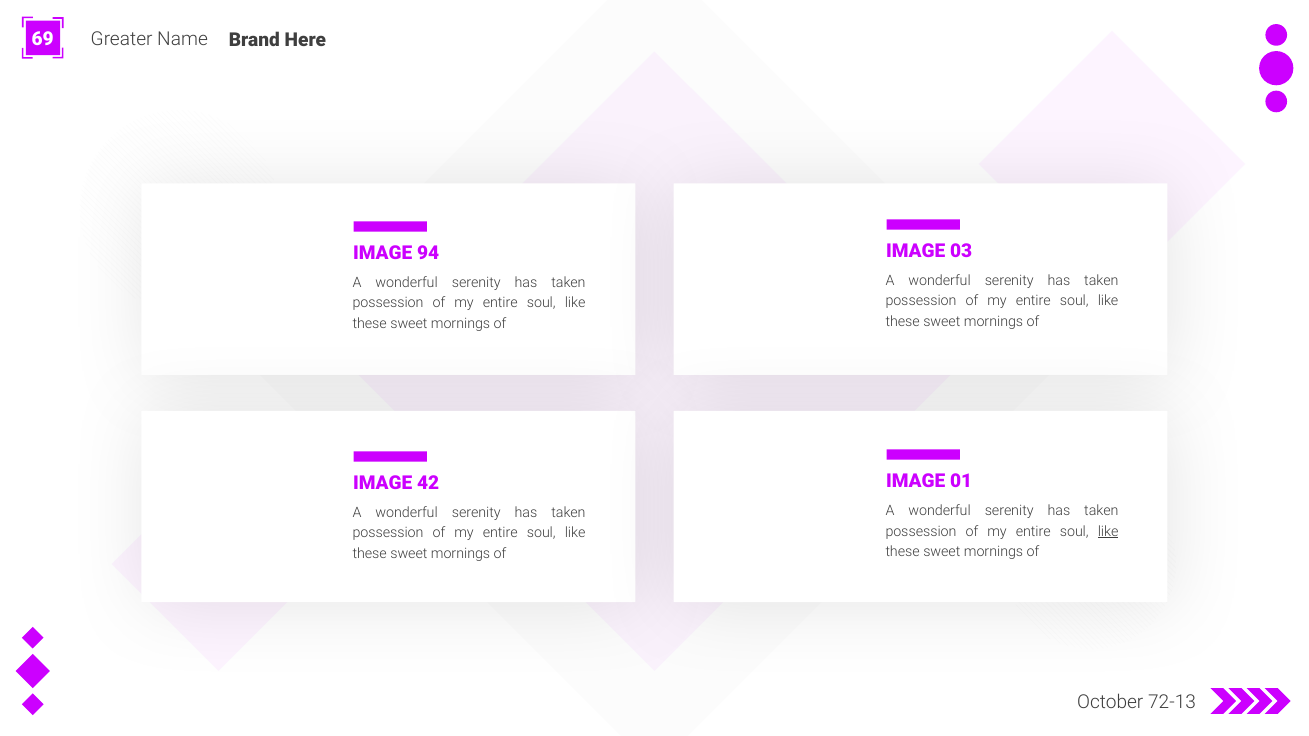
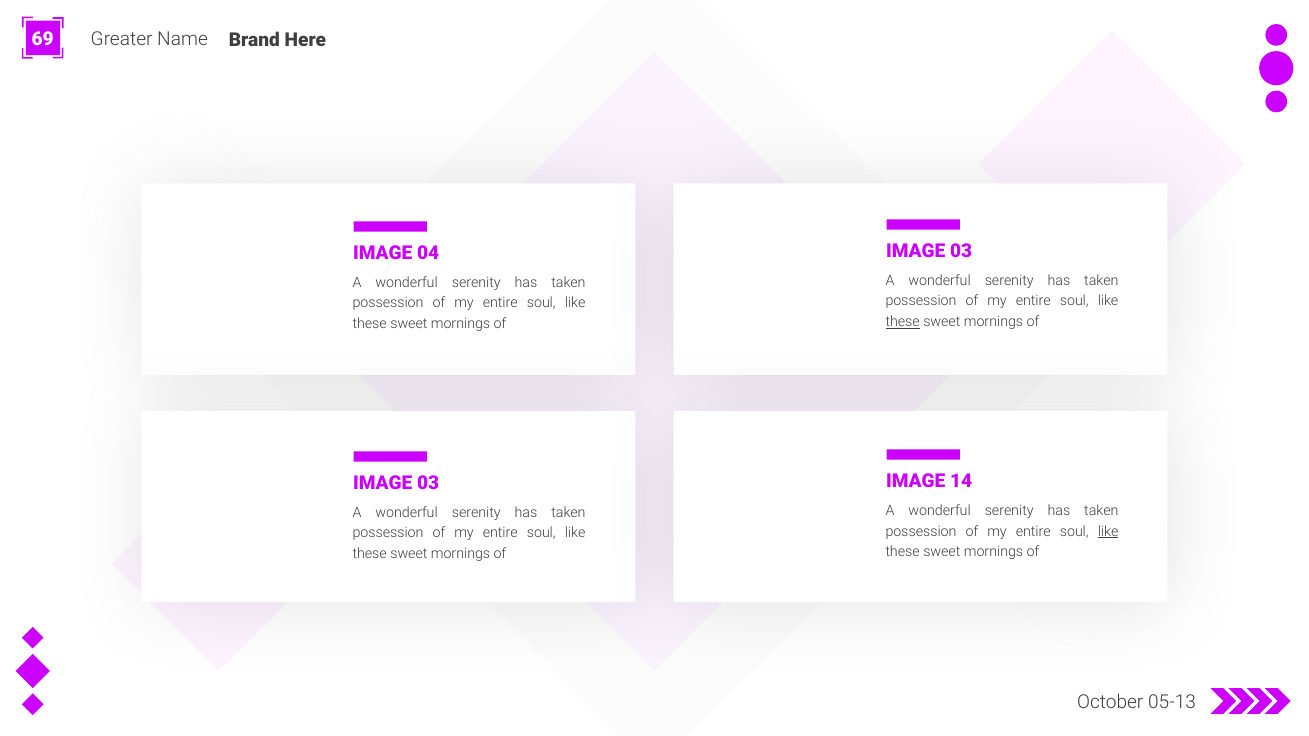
94: 94 -> 04 (428, 253)
these underline: none -> present (903, 322)
01: 01 -> 14 (961, 481)
42: 42 -> 03 (428, 483)
72-13: 72-13 -> 05-13 (1172, 703)
